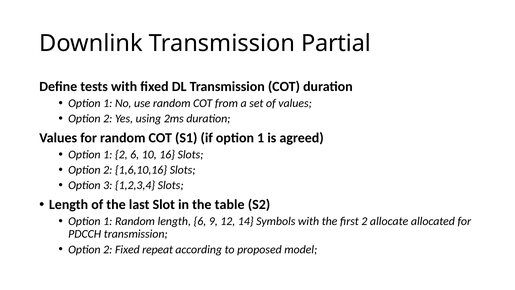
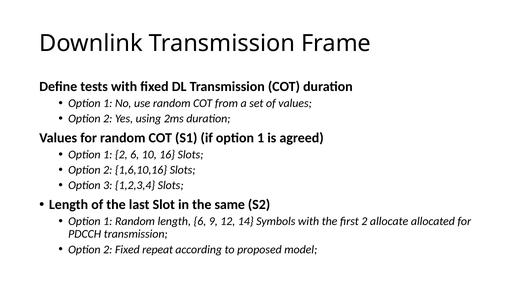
Partial: Partial -> Frame (336, 43)
table: table -> same (230, 204)
